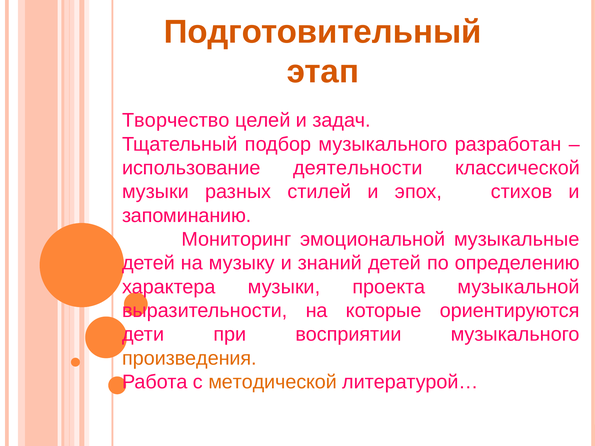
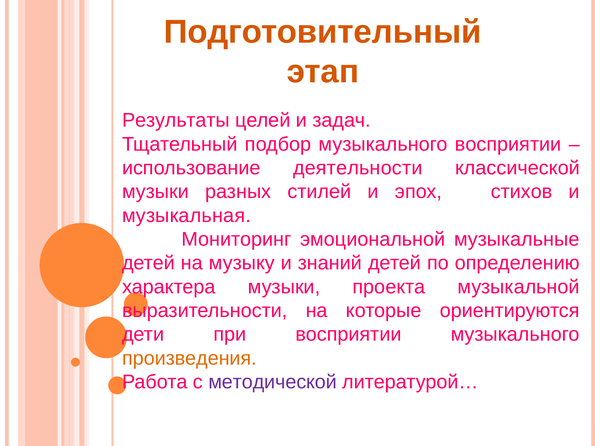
Творчество: Творчество -> Результаты (176, 120)
музыкального разработан: разработан -> восприятии (508, 144)
запоминанию: запоминанию -> музыкальная (187, 216)
методической colour: orange -> purple (273, 382)
